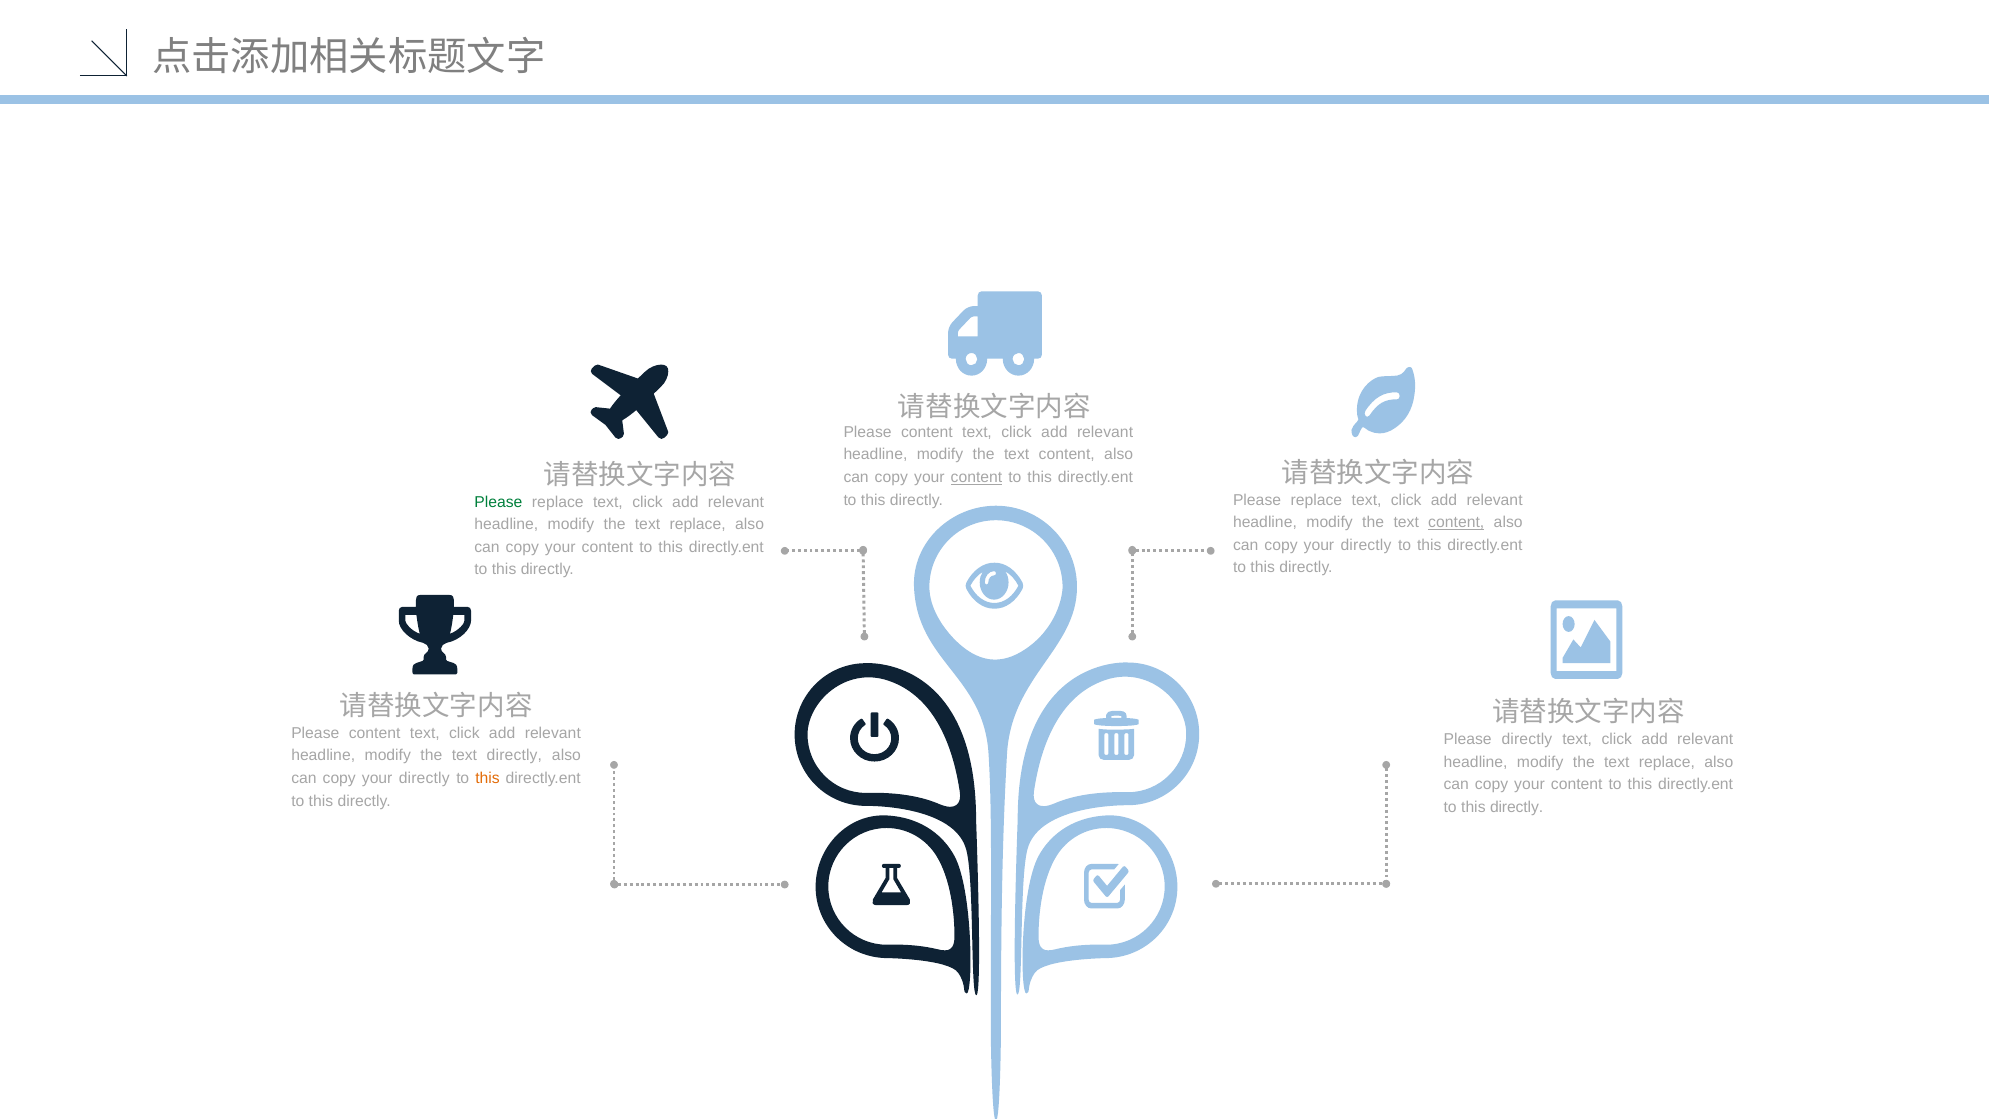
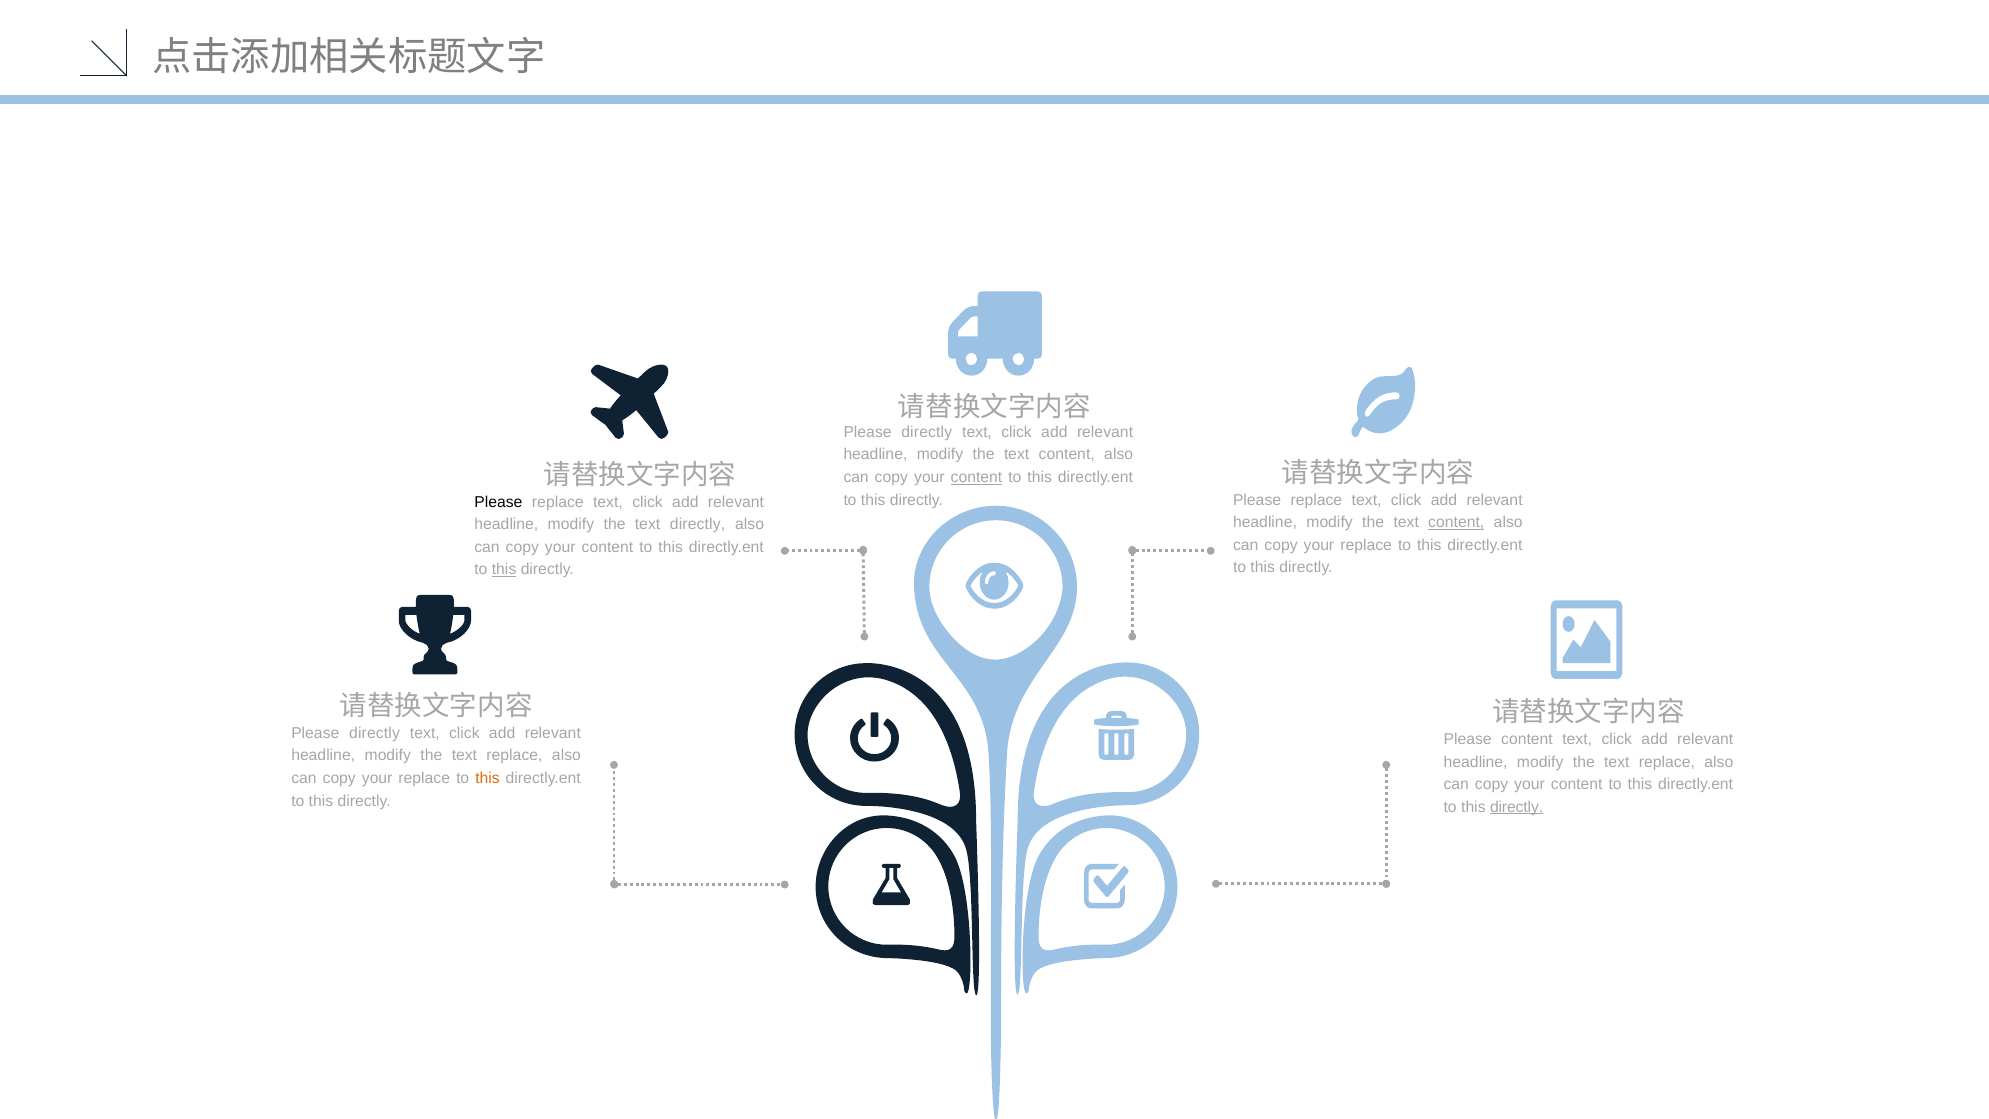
content: content -> directly (927, 432)
Please colour: green -> black (498, 502)
replace: replace -> directly (698, 524)
directly: directly -> replace (1366, 545)
this underline: none -> present (504, 569)
content: content -> directly (375, 733)
Please directly: directly -> content (1527, 739)
directly: directly -> replace (514, 756)
directly: directly -> replace (424, 778)
directly underline: none -> present (1517, 807)
